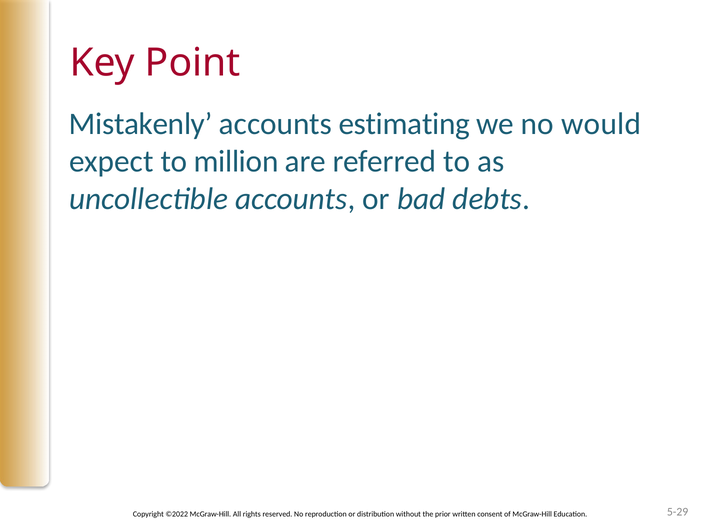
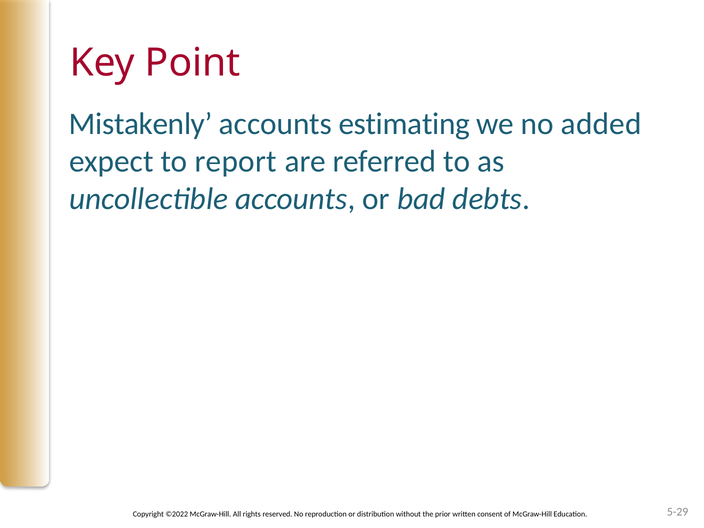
would: would -> added (601, 124)
million: million -> report (236, 161)
